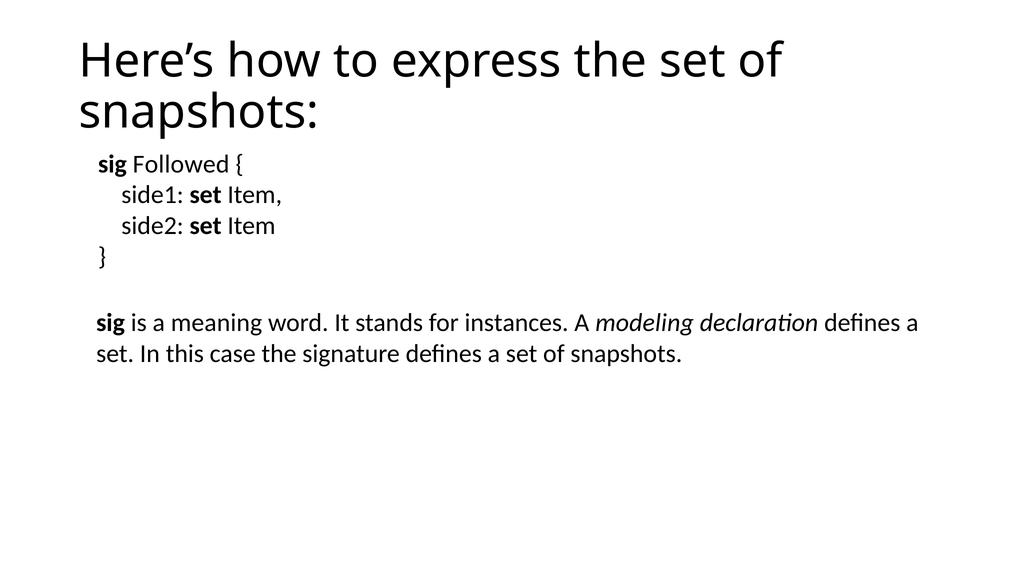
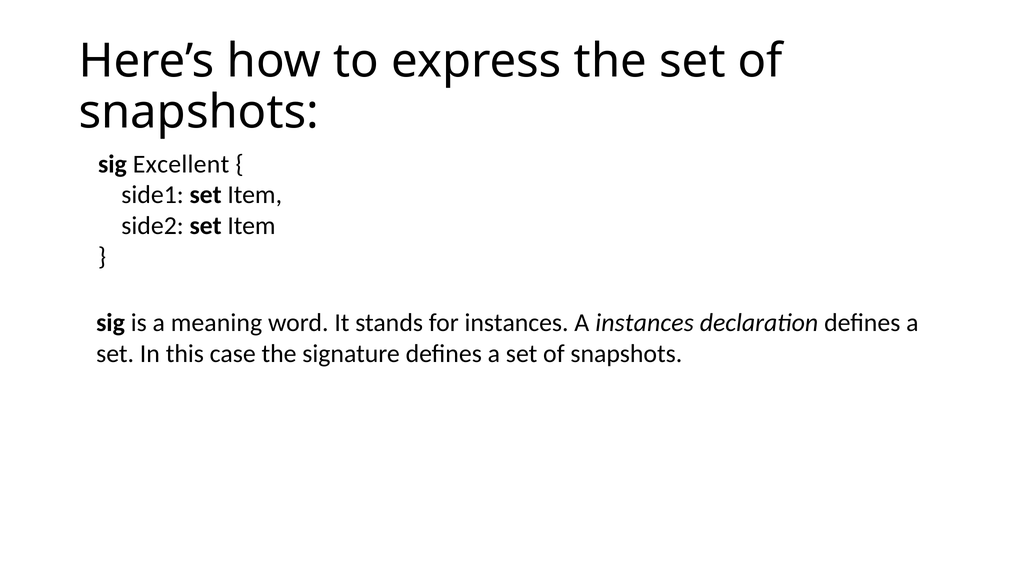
Followed: Followed -> Excellent (181, 164)
A modeling: modeling -> instances (645, 323)
